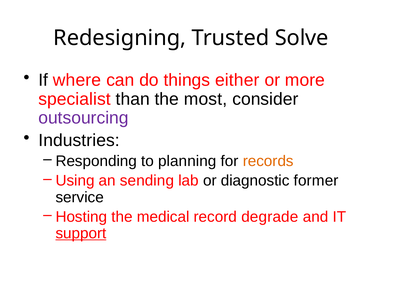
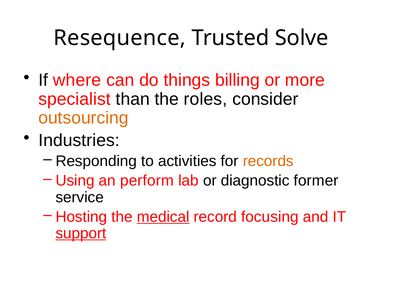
Redesigning: Redesigning -> Resequence (120, 38)
either: either -> billing (237, 80)
most: most -> roles (205, 99)
outsourcing colour: purple -> orange (83, 118)
planning: planning -> activities (187, 161)
sending: sending -> perform (147, 181)
medical underline: none -> present (163, 217)
degrade: degrade -> focusing (270, 217)
